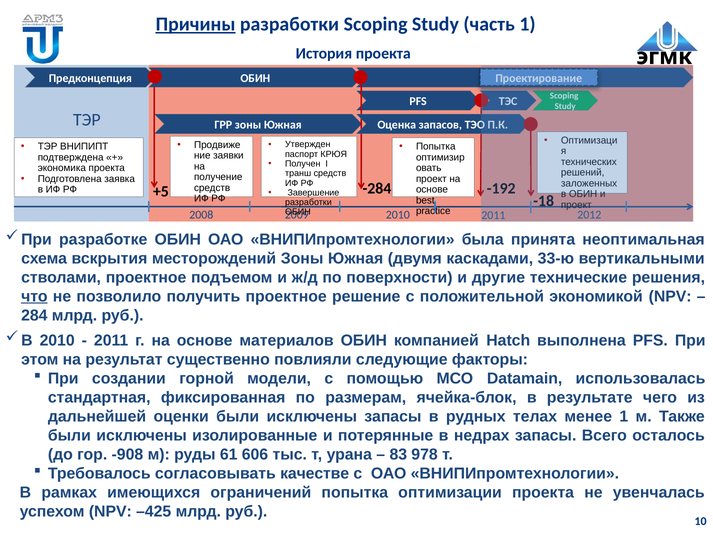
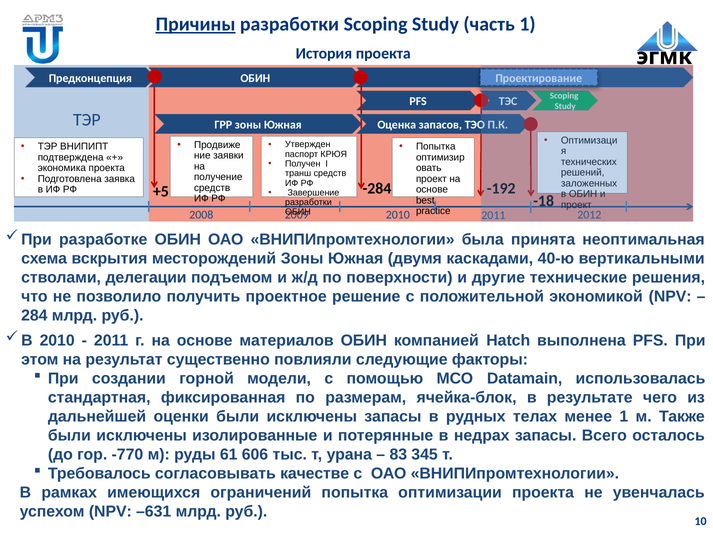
33-ю: 33-ю -> 40-ю (556, 258)
стволами проектное: проектное -> делегации (146, 277)
что underline: present -> none (34, 296)
-908: -908 -> -770 (127, 454)
978: 978 -> 345 (425, 454)
–425: –425 -> –631 (154, 511)
